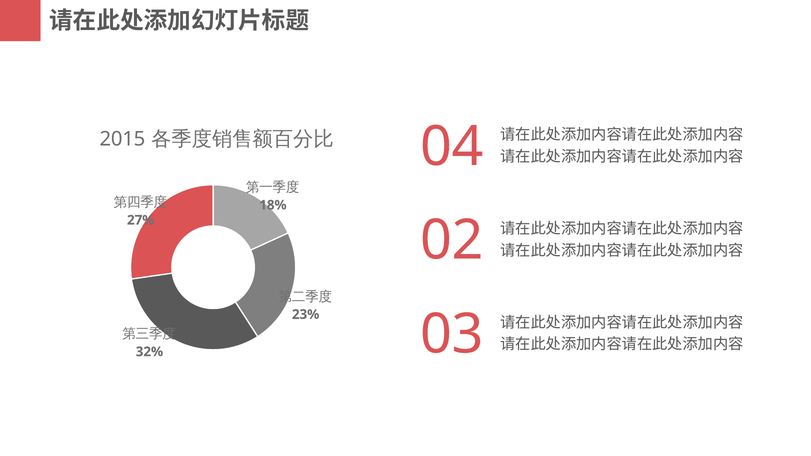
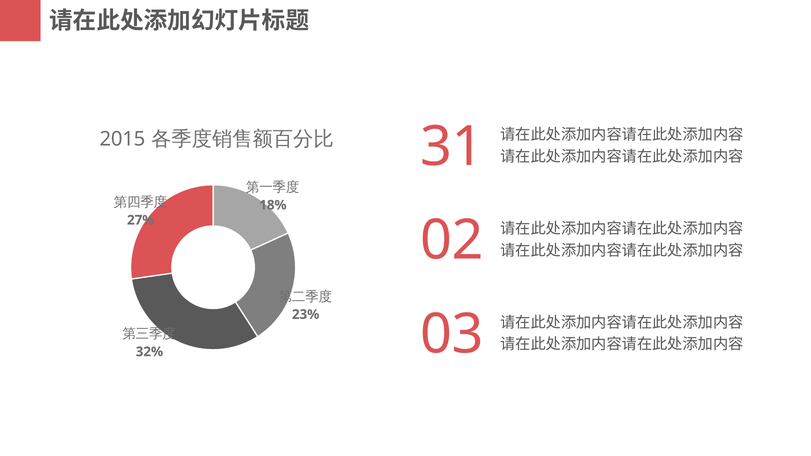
04: 04 -> 31 (452, 147)
